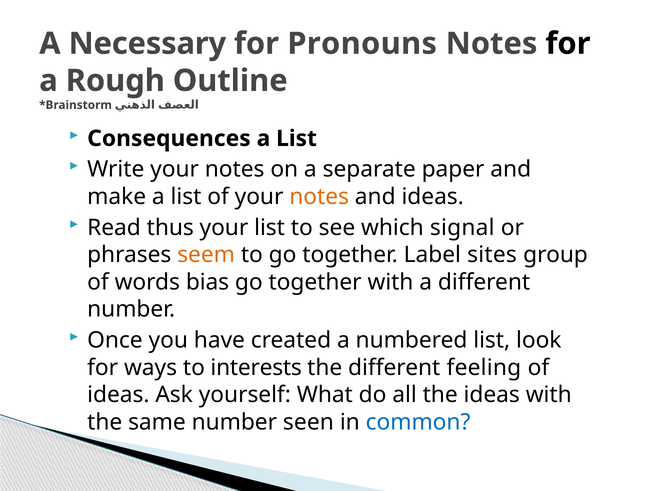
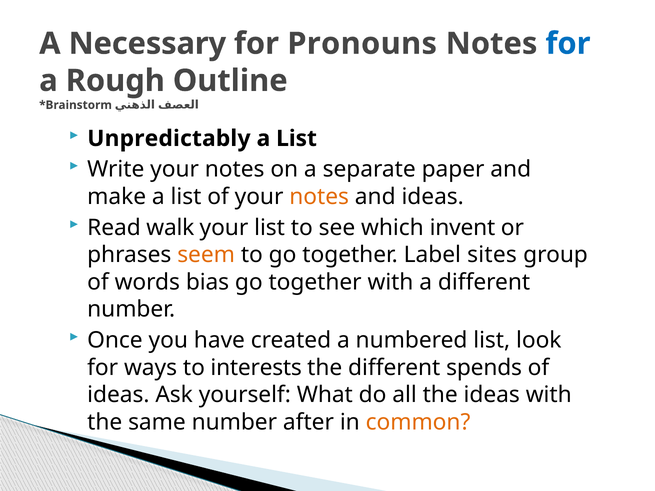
for colour: black -> blue (568, 44)
Consequences: Consequences -> Unpredictably (169, 139)
thus: thus -> walk (170, 228)
signal: signal -> invent (462, 228)
feeling: feeling -> spends (484, 368)
seen: seen -> after (308, 422)
common colour: blue -> orange (418, 422)
